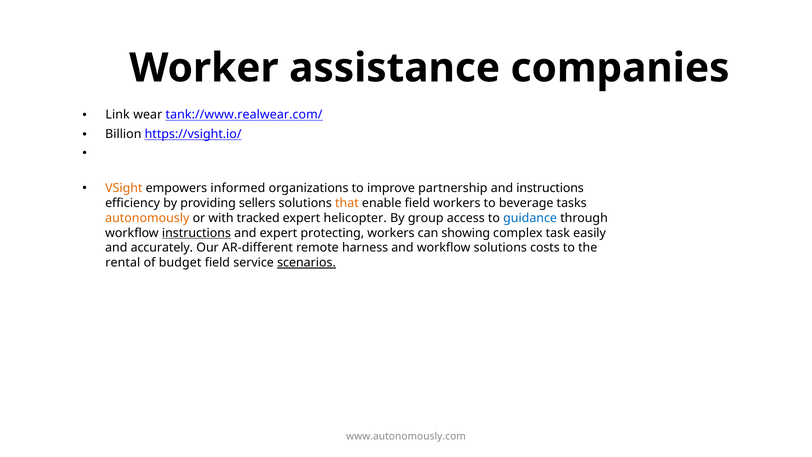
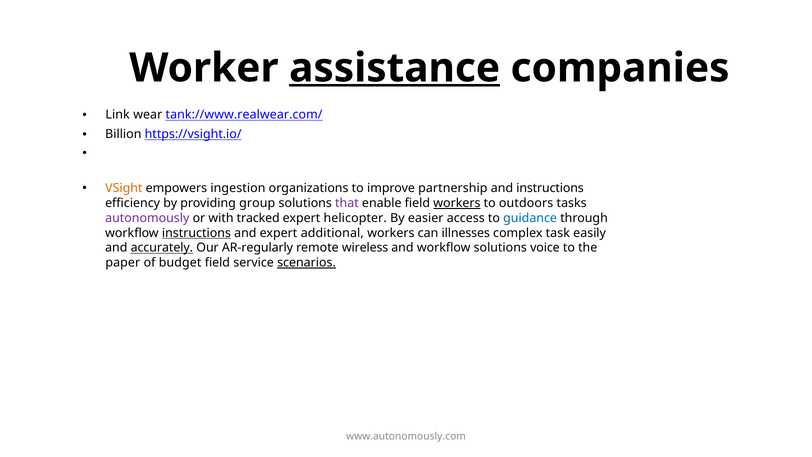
assistance underline: none -> present (395, 68)
informed: informed -> ingestion (238, 188)
sellers: sellers -> group (257, 203)
that colour: orange -> purple (347, 203)
workers underline: none -> present (457, 203)
beverage: beverage -> outdoors (526, 203)
autonomously colour: orange -> purple (147, 218)
group: group -> easier (426, 218)
protecting: protecting -> additional (332, 233)
showing: showing -> illnesses (466, 233)
accurately underline: none -> present (162, 248)
AR-different: AR-different -> AR-regularly (258, 248)
harness: harness -> wireless (365, 248)
costs: costs -> voice (545, 248)
rental: rental -> paper (123, 263)
